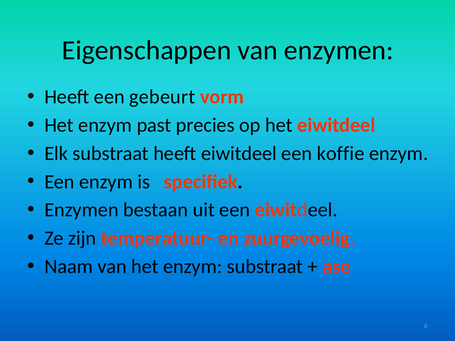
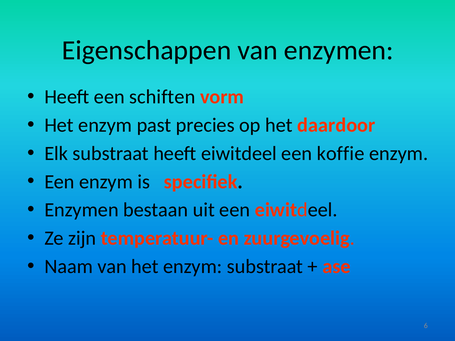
gebeurt: gebeurt -> schiften (162, 97)
het eiwitdeel: eiwitdeel -> daardoor (336, 125)
